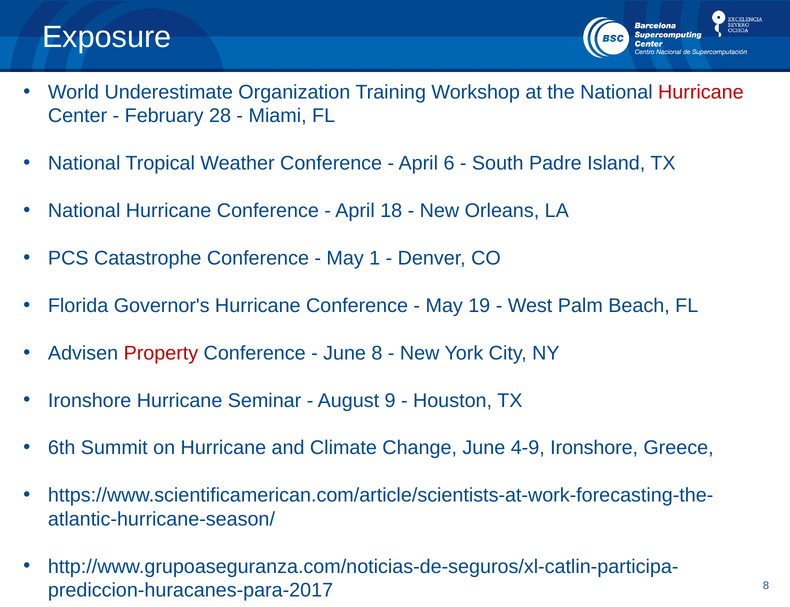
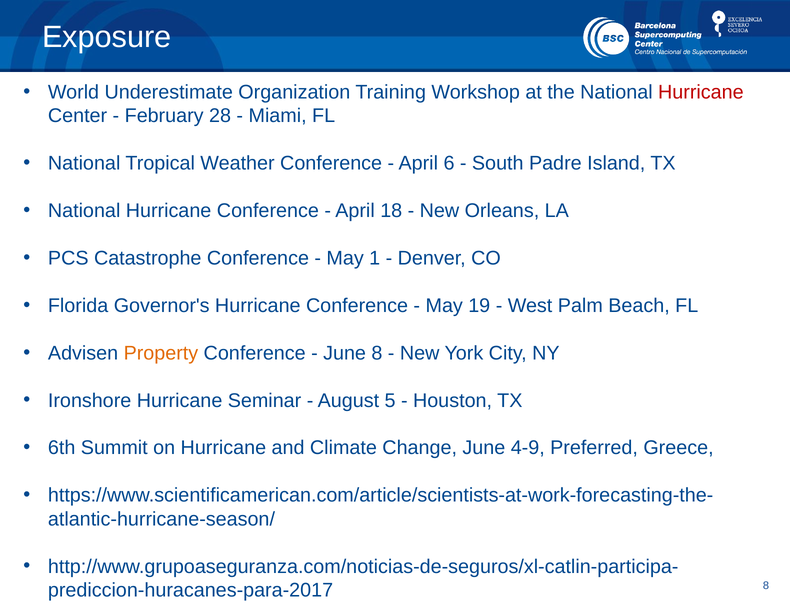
Property colour: red -> orange (161, 353)
9: 9 -> 5 (390, 400)
4-9 Ironshore: Ironshore -> Preferred (594, 448)
